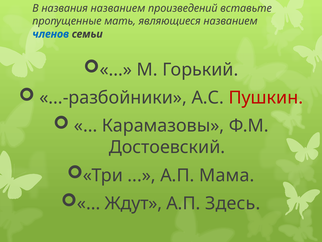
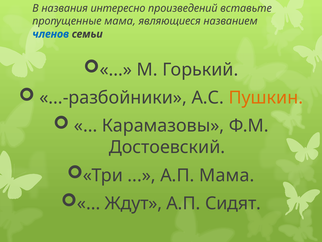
названия названием: названием -> интересно (118, 8)
пропущенные мать: мать -> мама (120, 21)
Пушкин colour: red -> orange (266, 98)
Здесь: Здесь -> Сидят (233, 203)
